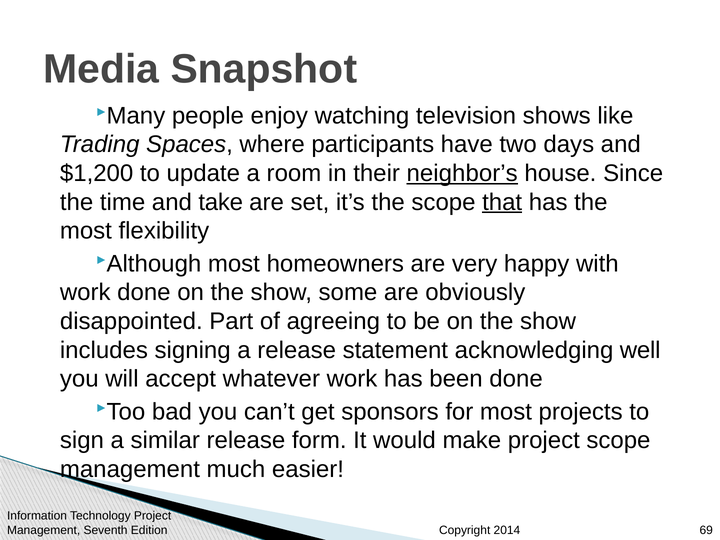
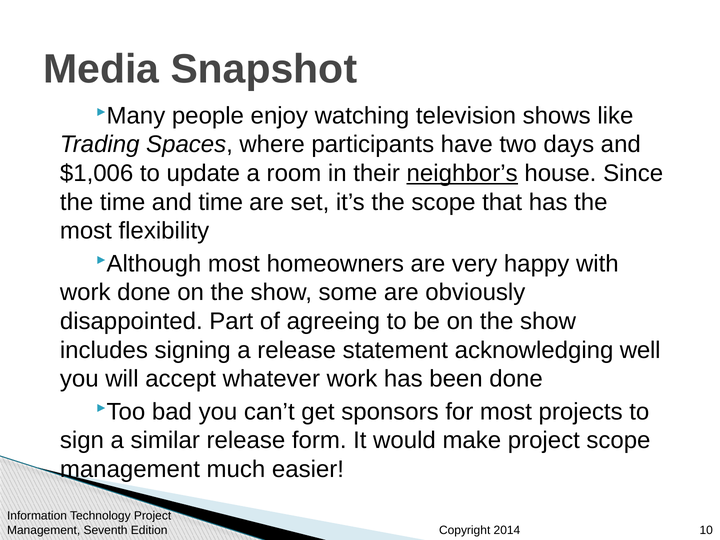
$1,200: $1,200 -> $1,006 (97, 173)
and take: take -> time (221, 202)
that underline: present -> none (502, 202)
69: 69 -> 10 (706, 530)
